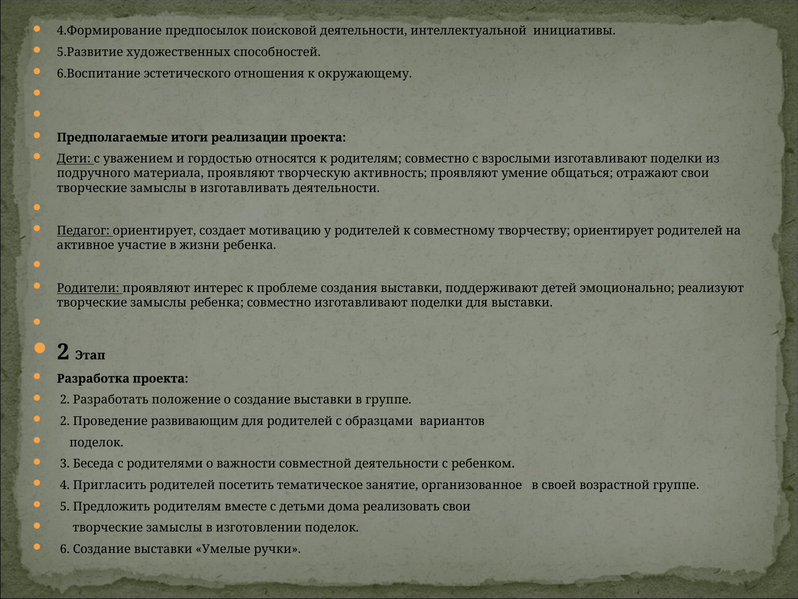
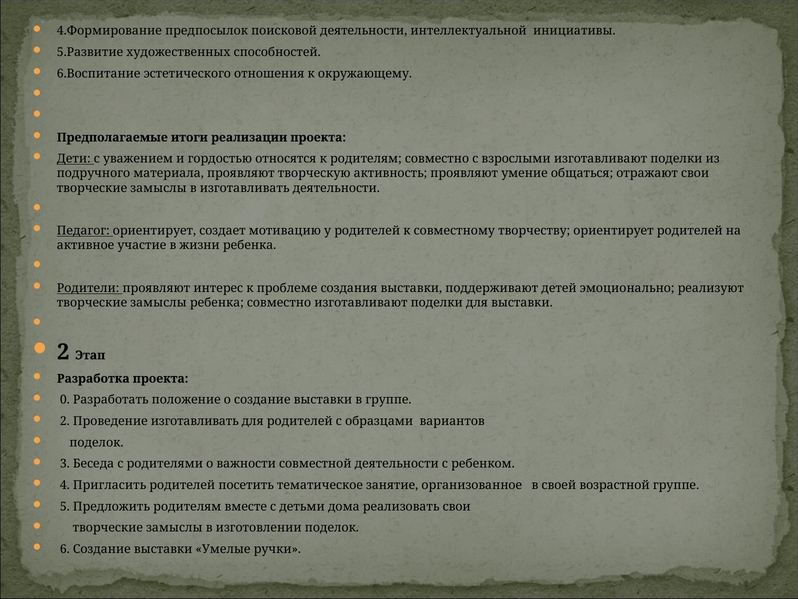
2: 2 -> 0 (65, 400)
Проведение развивающим: развивающим -> изготавливать (195, 421)
